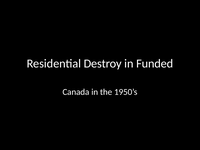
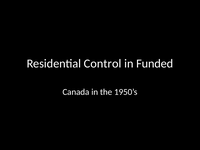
Destroy: Destroy -> Control (103, 64)
